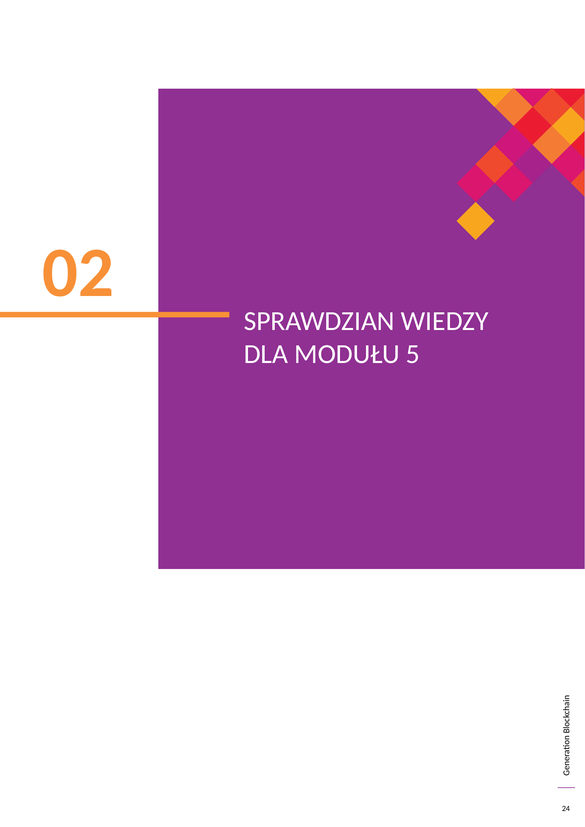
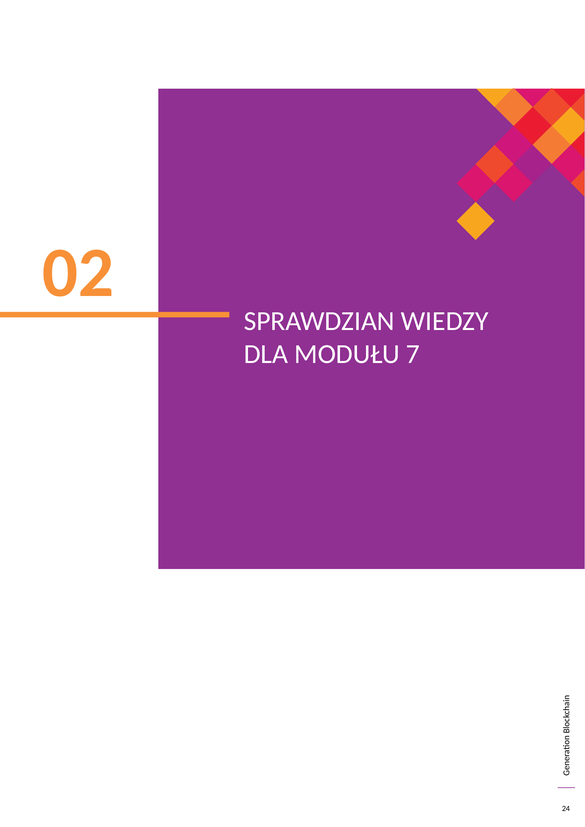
5: 5 -> 7 (413, 354)
